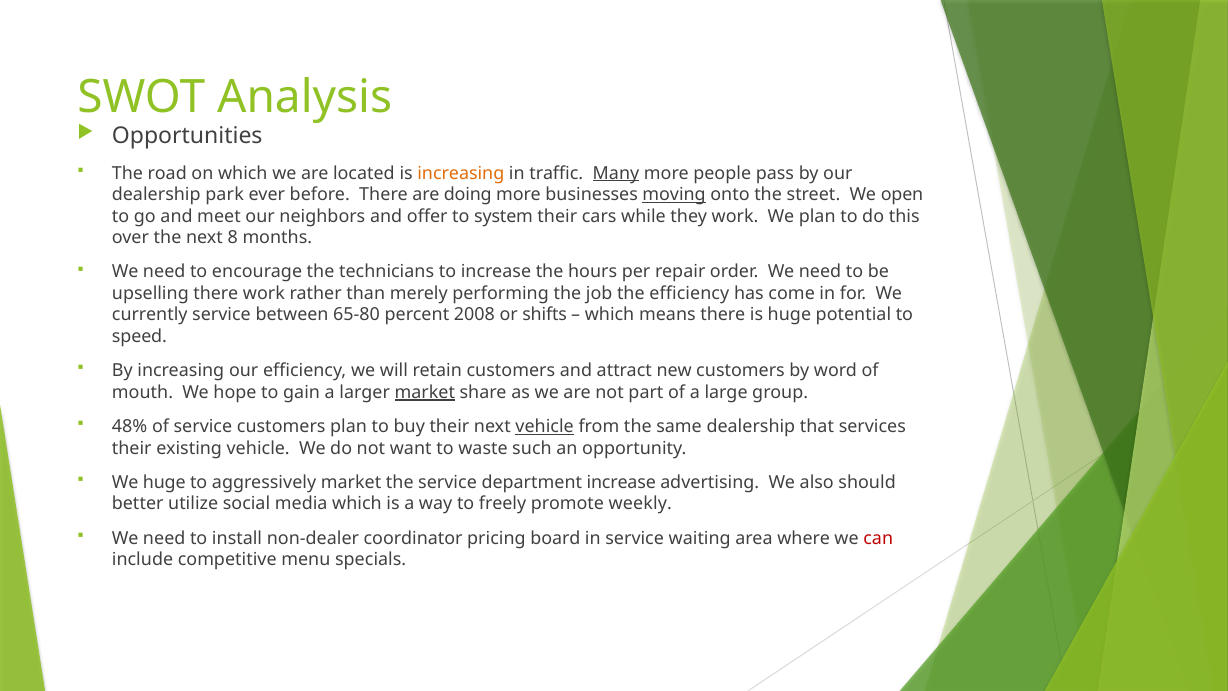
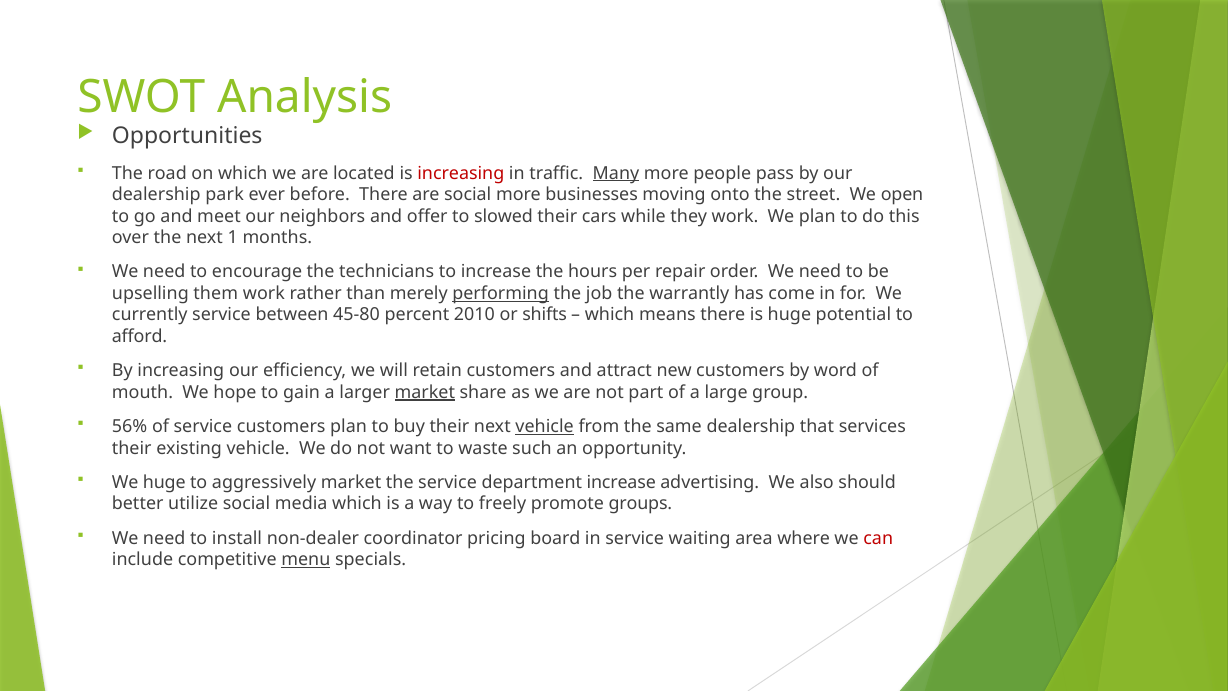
increasing colour: orange -> red (461, 173)
are doing: doing -> social (468, 195)
moving underline: present -> none (674, 195)
system: system -> slowed (504, 216)
8: 8 -> 1 (233, 238)
upselling there: there -> them (216, 293)
performing underline: none -> present (501, 293)
the efficiency: efficiency -> warrantly (689, 293)
65-80: 65-80 -> 45-80 (357, 315)
2008: 2008 -> 2010 (474, 315)
speed: speed -> afford (139, 336)
48%: 48% -> 56% (130, 426)
weekly: weekly -> groups (640, 504)
menu underline: none -> present (306, 560)
